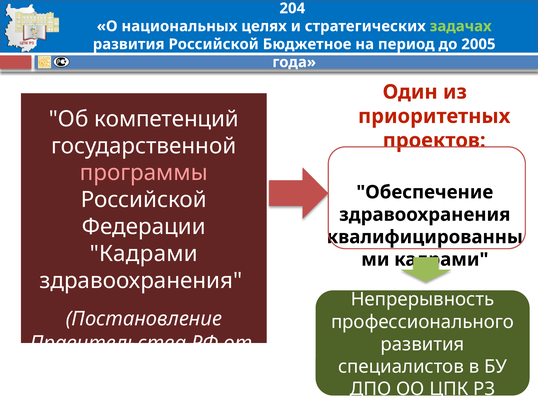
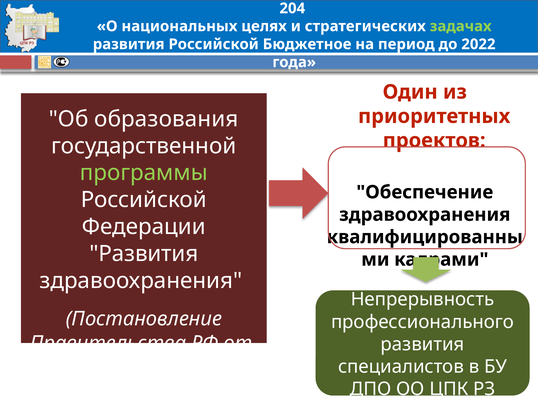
2005: 2005 -> 2022 (478, 44)
компетенций: компетенций -> образования (166, 119)
программы colour: pink -> light green (144, 173)
Кадрами: Кадрами -> Развития (144, 253)
